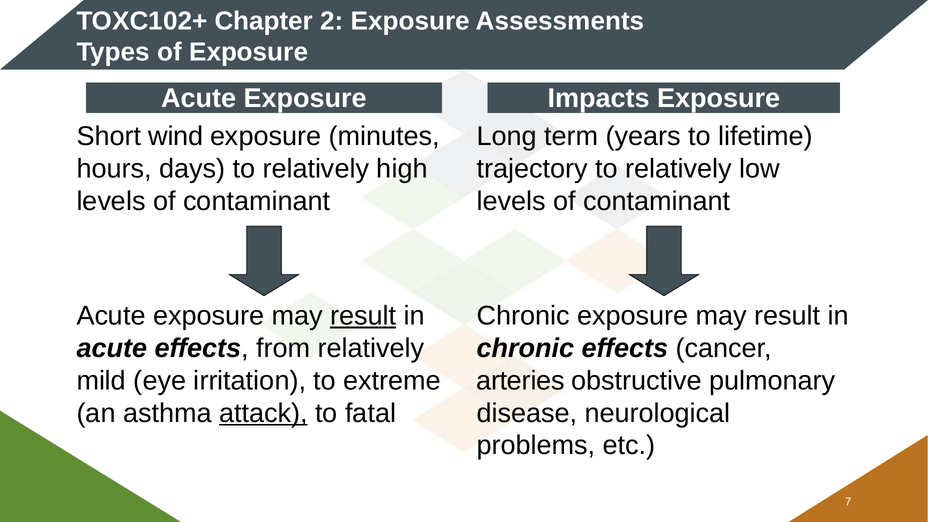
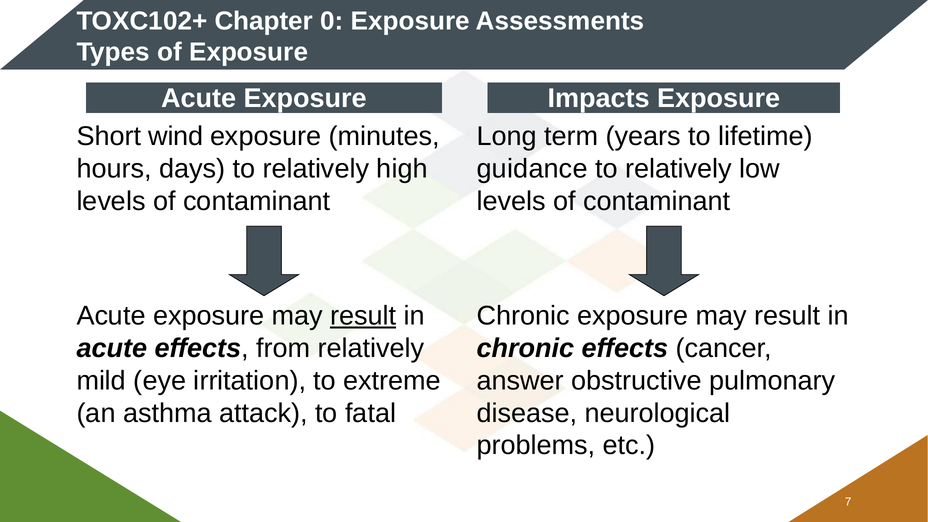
2: 2 -> 0 (332, 21)
trajectory: trajectory -> guidance (532, 169)
arteries: arteries -> answer (520, 381)
attack underline: present -> none (263, 413)
